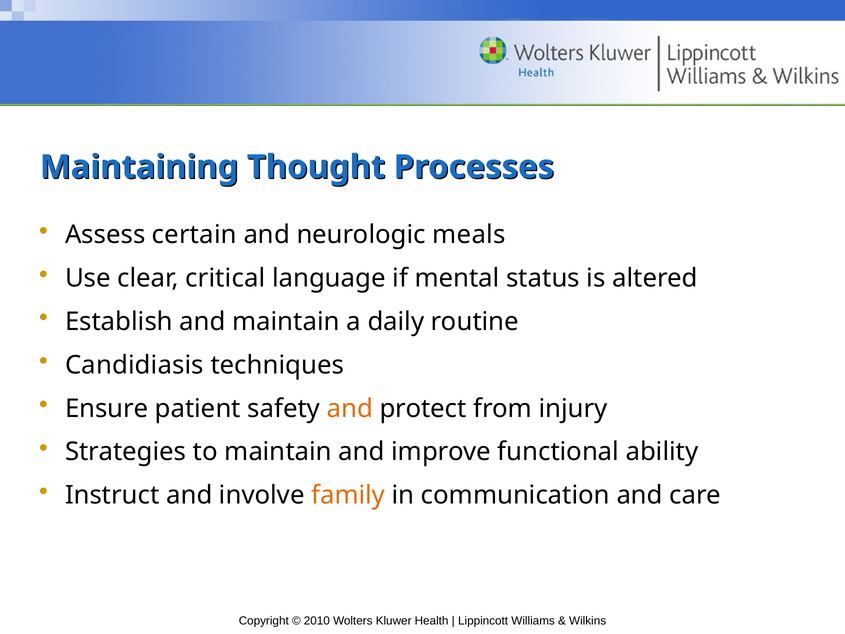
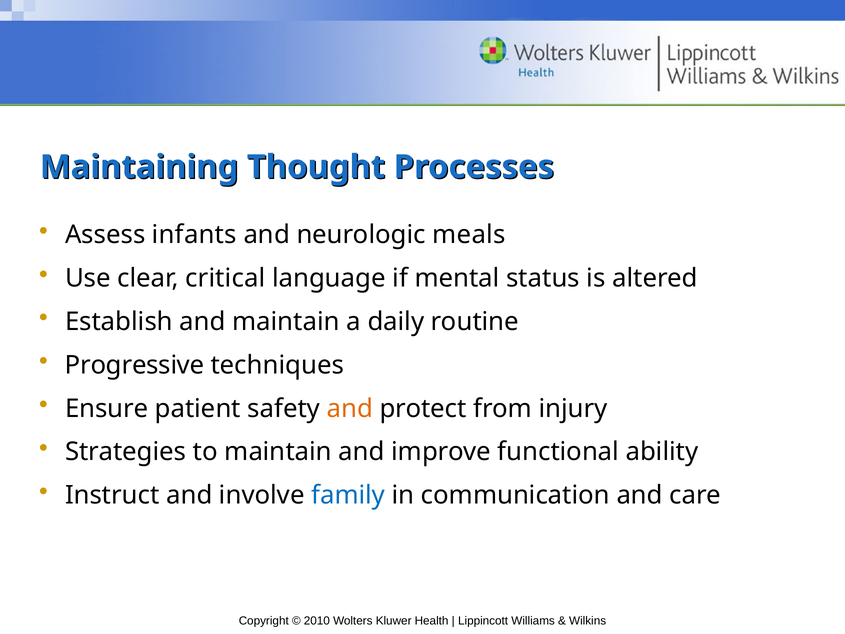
certain: certain -> infants (194, 235)
Candidiasis: Candidiasis -> Progressive (135, 365)
family colour: orange -> blue (348, 495)
